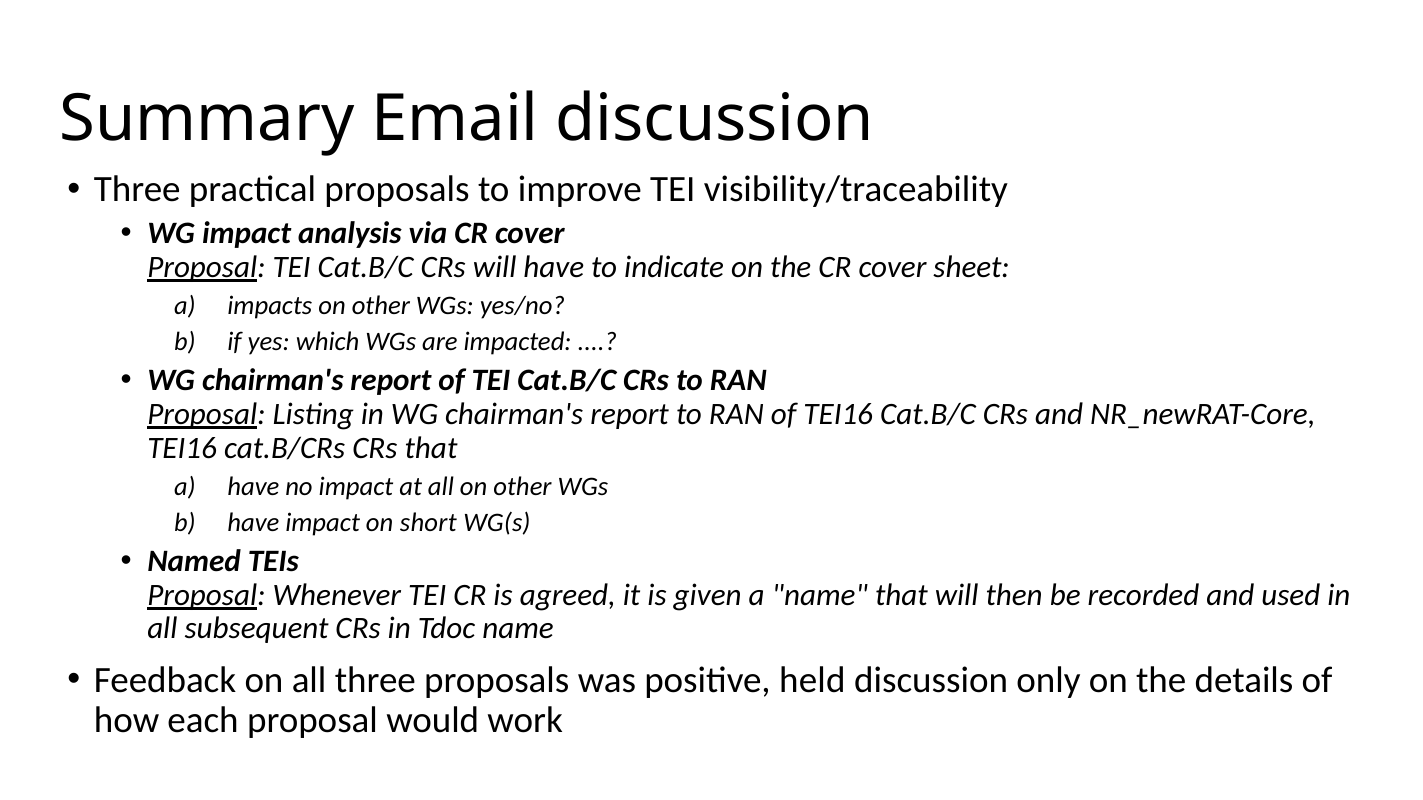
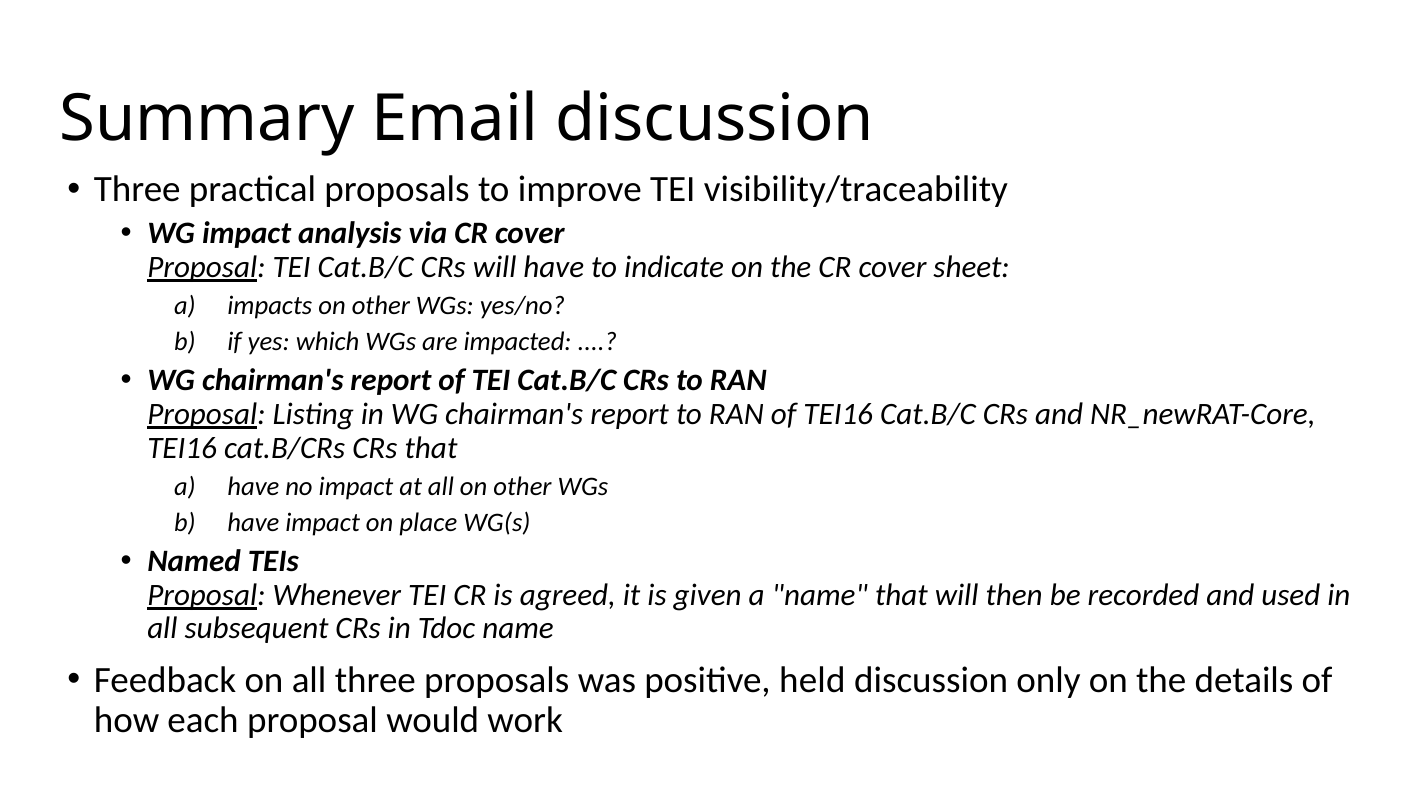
short: short -> place (428, 523)
